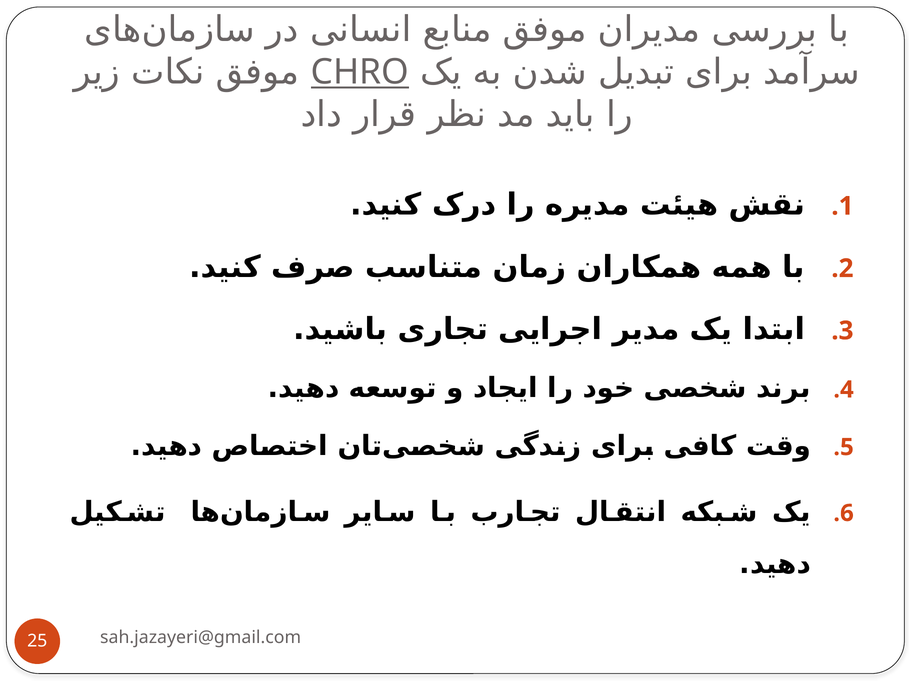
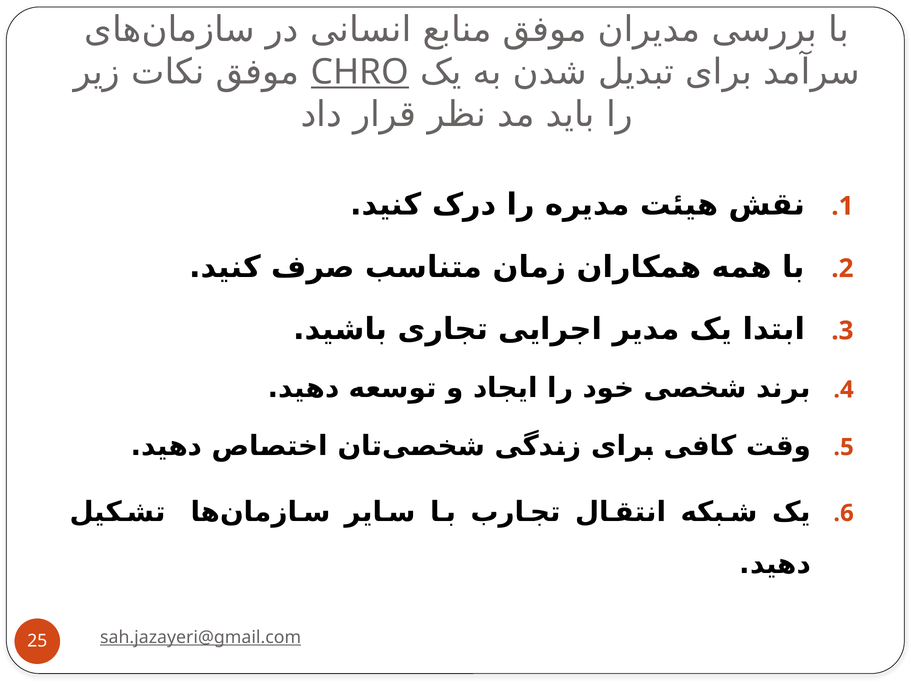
sah.jazayeri@gmail.com underline: none -> present (201, 637)
